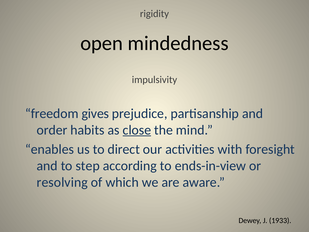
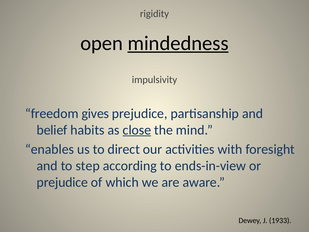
mindedness underline: none -> present (178, 43)
order: order -> belief (52, 130)
resolving: resolving -> prejudice (62, 182)
